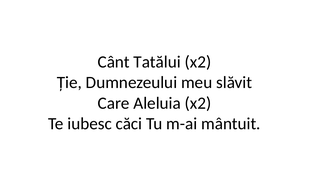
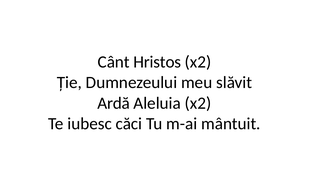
Tatălui: Tatălui -> Hristos (157, 62)
Care: Care -> Ardă (114, 103)
